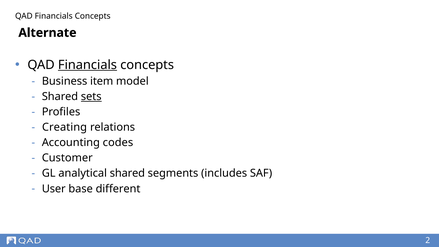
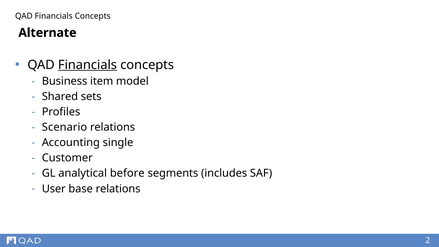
sets underline: present -> none (91, 97)
Creating: Creating -> Scenario (65, 127)
codes: codes -> single (118, 143)
analytical shared: shared -> before (127, 173)
base different: different -> relations (118, 189)
